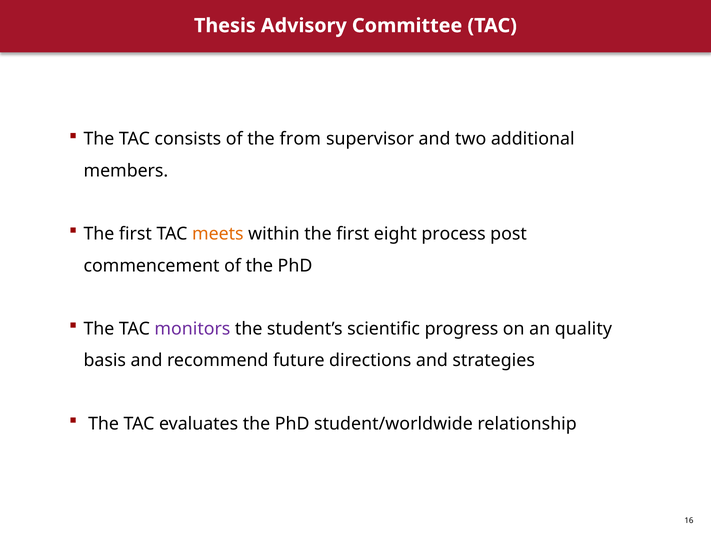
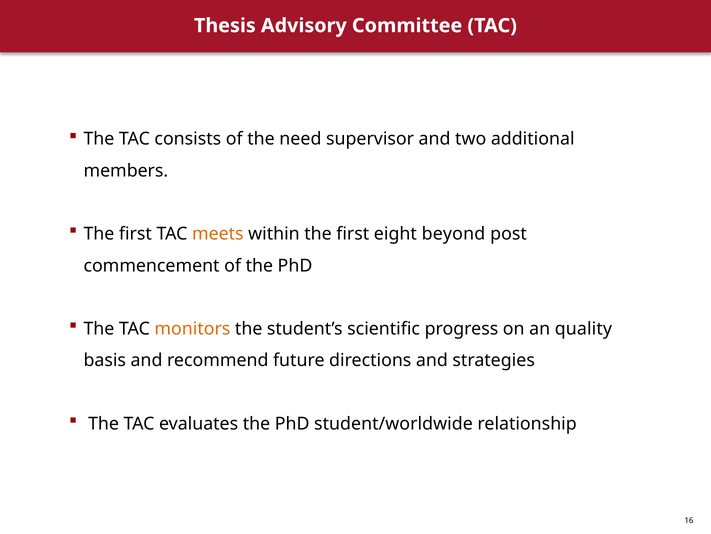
from: from -> need (300, 139)
process: process -> beyond (453, 234)
monitors colour: purple -> orange (192, 328)
